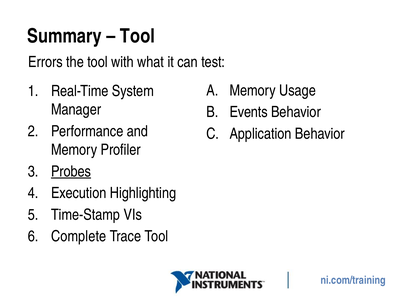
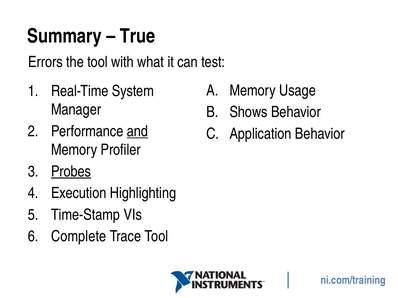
Tool: Tool -> True (138, 36)
Events: Events -> Shows (249, 112)
and underline: none -> present (137, 131)
